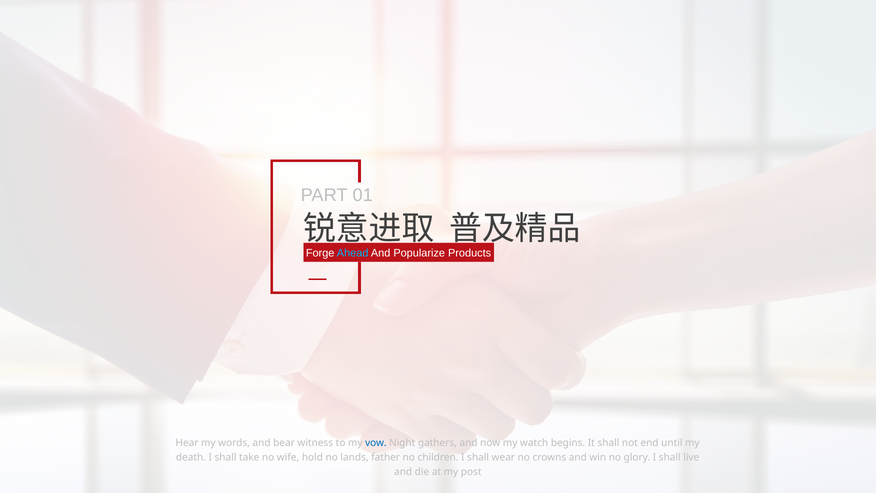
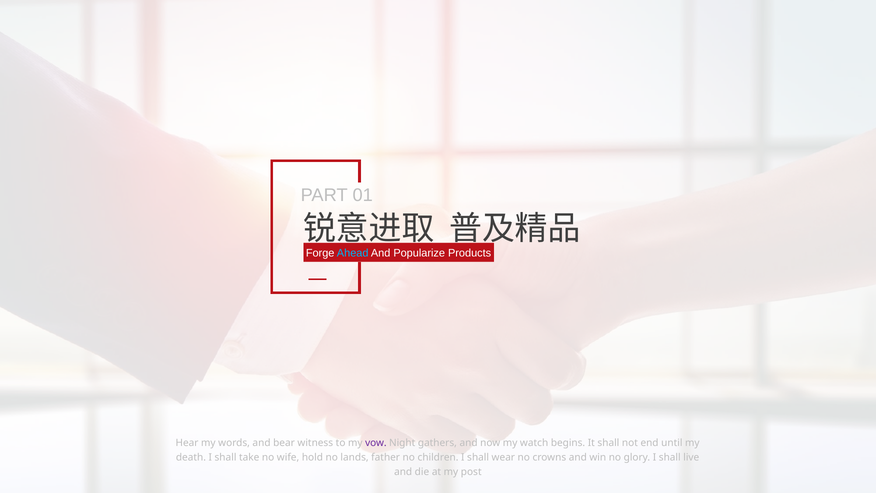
vow colour: blue -> purple (376, 443)
